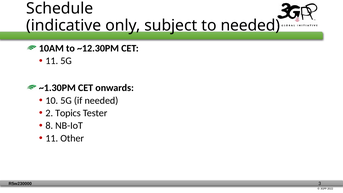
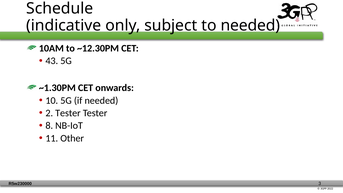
11: 11 -> 43 (52, 61)
2 Topics: Topics -> Tester (68, 113)
